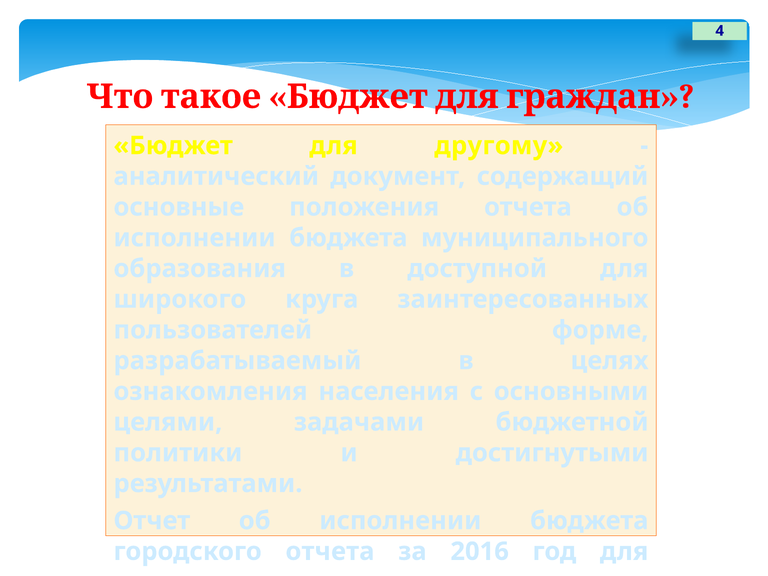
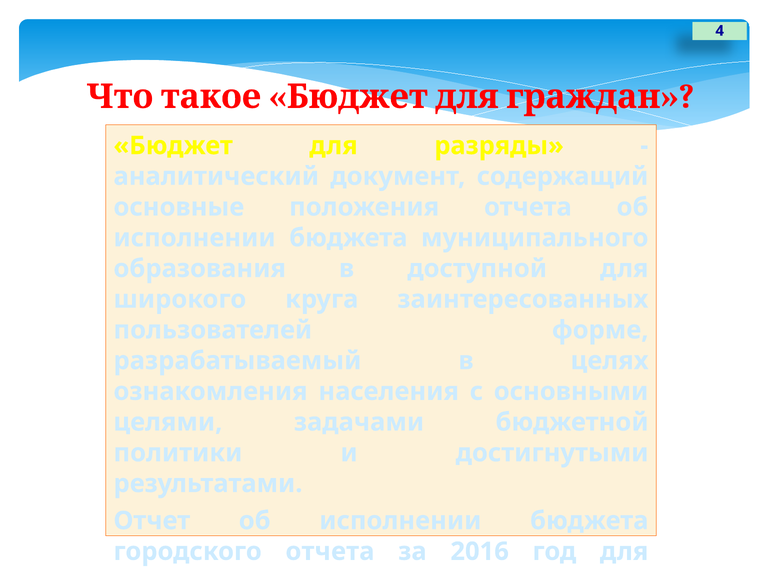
другому: другому -> разряды (499, 146)
